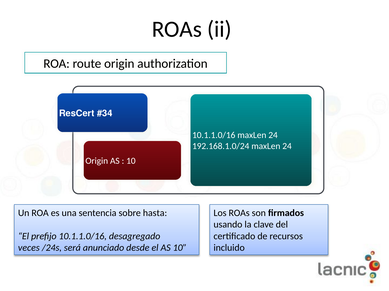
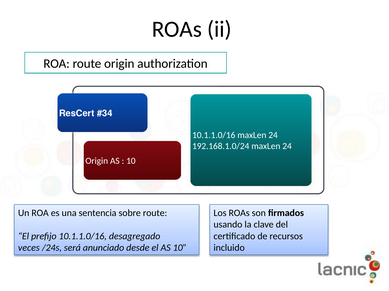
sobre hasta: hasta -> route (155, 213)
